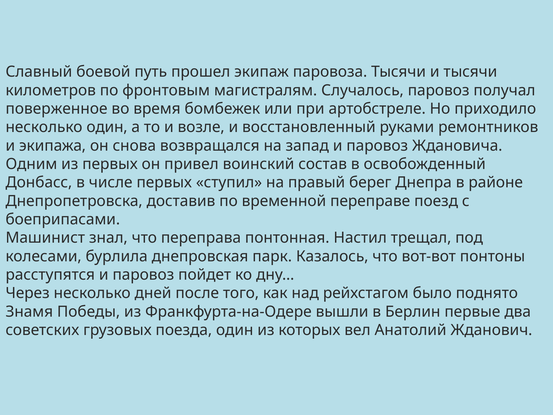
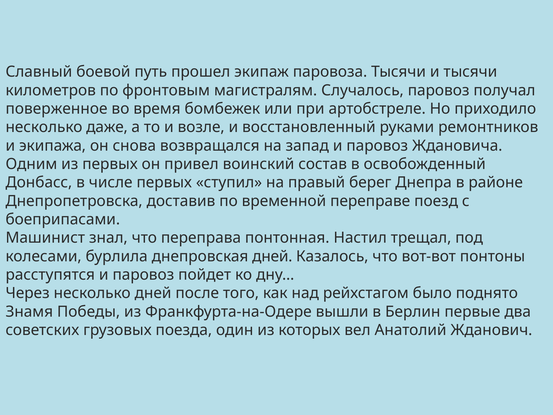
несколько один: один -> даже (107, 127)
днепровская парк: парк -> дней (272, 256)
